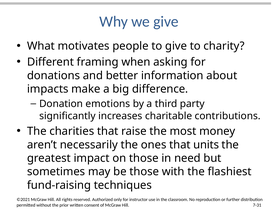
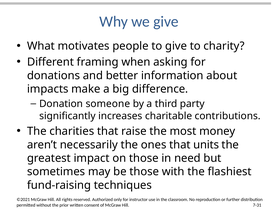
emotions: emotions -> someone (108, 104)
